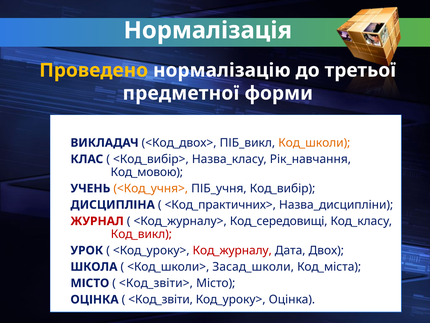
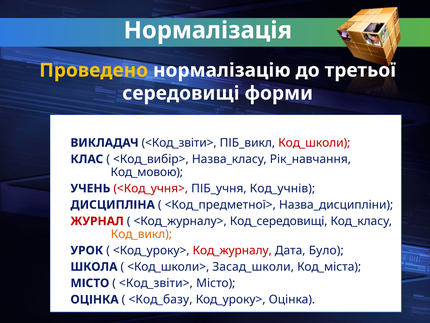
предметної: предметної -> середовищі (181, 93)
ВИКЛАДАЧ <Код_двох>: <Код_двох> -> <Код_звіти> (179, 143)
Код_школи colour: orange -> red (314, 143)
<Код_учня> colour: orange -> red (151, 188)
Код_вибір: Код_вибір -> Код_учнів (283, 188)
<Код_практичних>: <Код_практичних> -> <Код_предметної> (220, 205)
Код_викл colour: red -> orange (141, 234)
Двох: Двох -> Було (326, 250)
<Код_звіти: <Код_звіти -> <Код_базу (160, 299)
